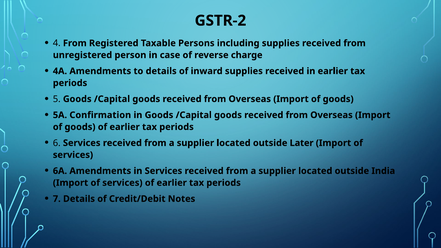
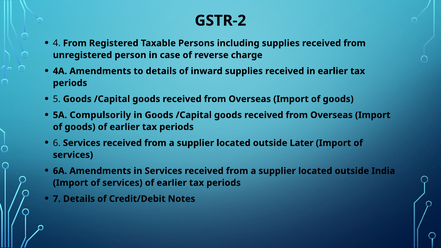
Confirmation: Confirmation -> Compulsorily (100, 115)
